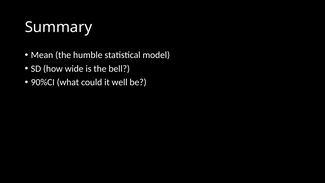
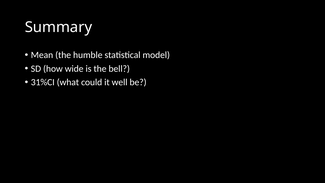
90%CI: 90%CI -> 31%CI (43, 82)
